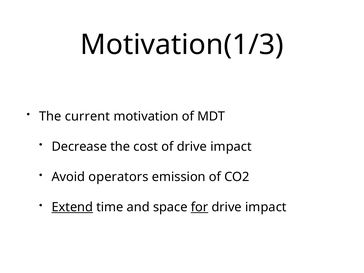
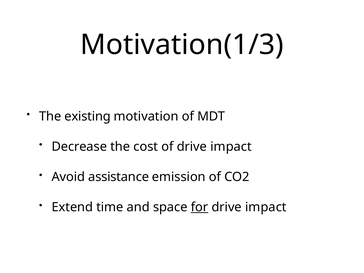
current: current -> existing (88, 116)
operators: operators -> assistance (119, 177)
Extend underline: present -> none (72, 207)
